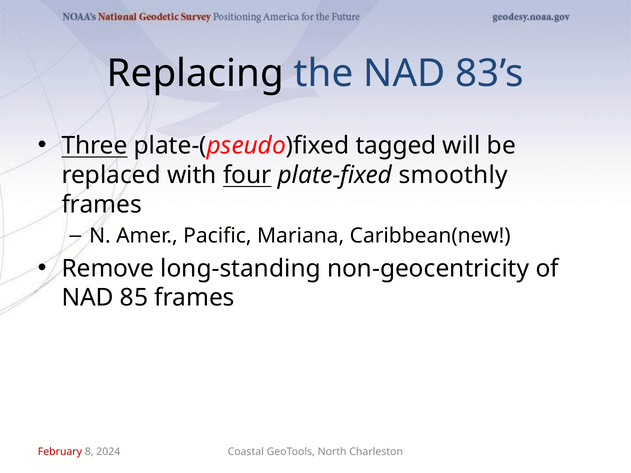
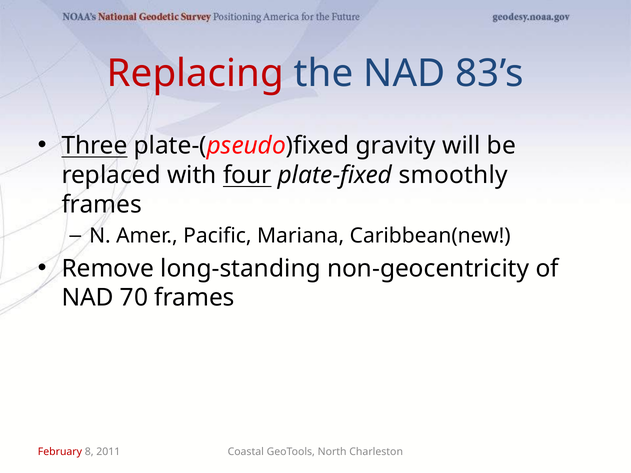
Replacing colour: black -> red (195, 74)
tagged: tagged -> gravity (396, 146)
85: 85 -> 70 (134, 298)
2024: 2024 -> 2011 (108, 452)
